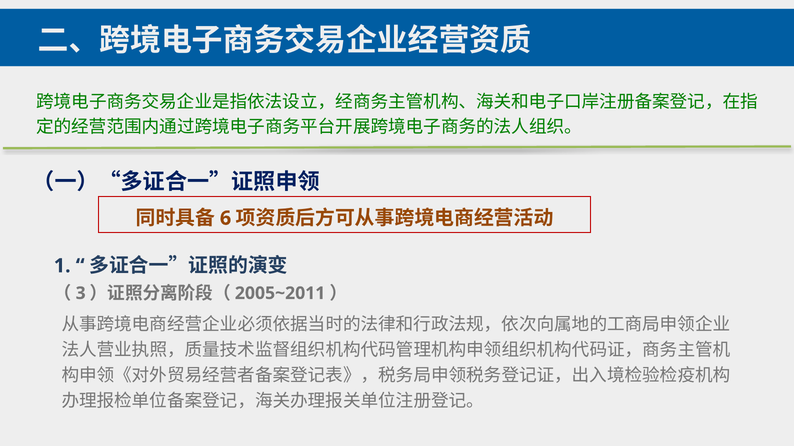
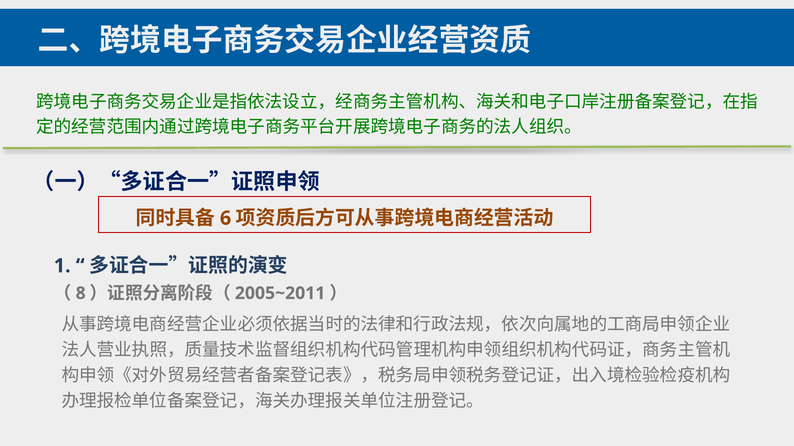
3: 3 -> 8 (81, 294)
